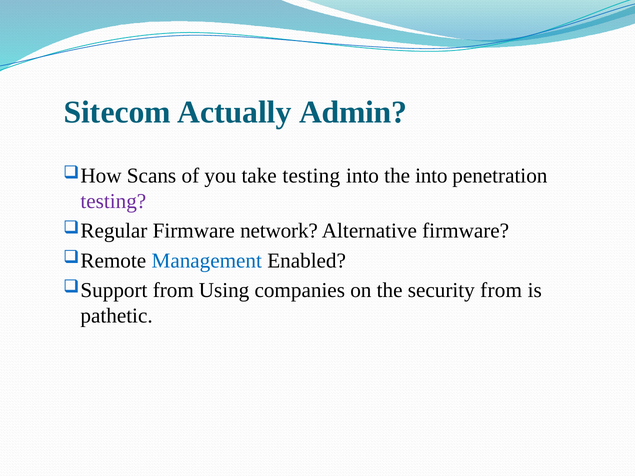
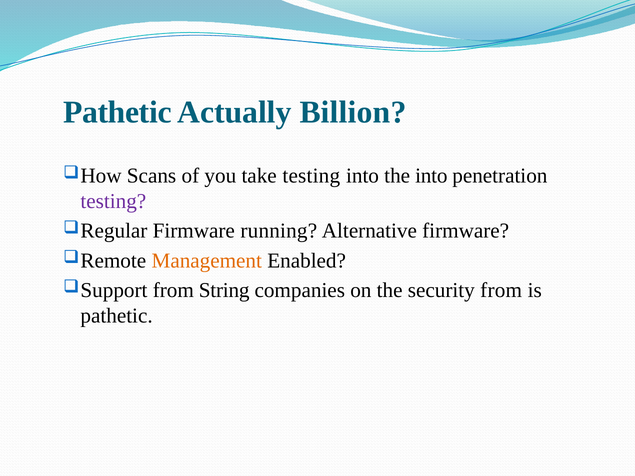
Sitecom: Sitecom -> Pathetic (117, 112)
Admin: Admin -> Billion (353, 112)
network: network -> running (279, 231)
Management colour: blue -> orange (207, 261)
Using: Using -> String (224, 290)
